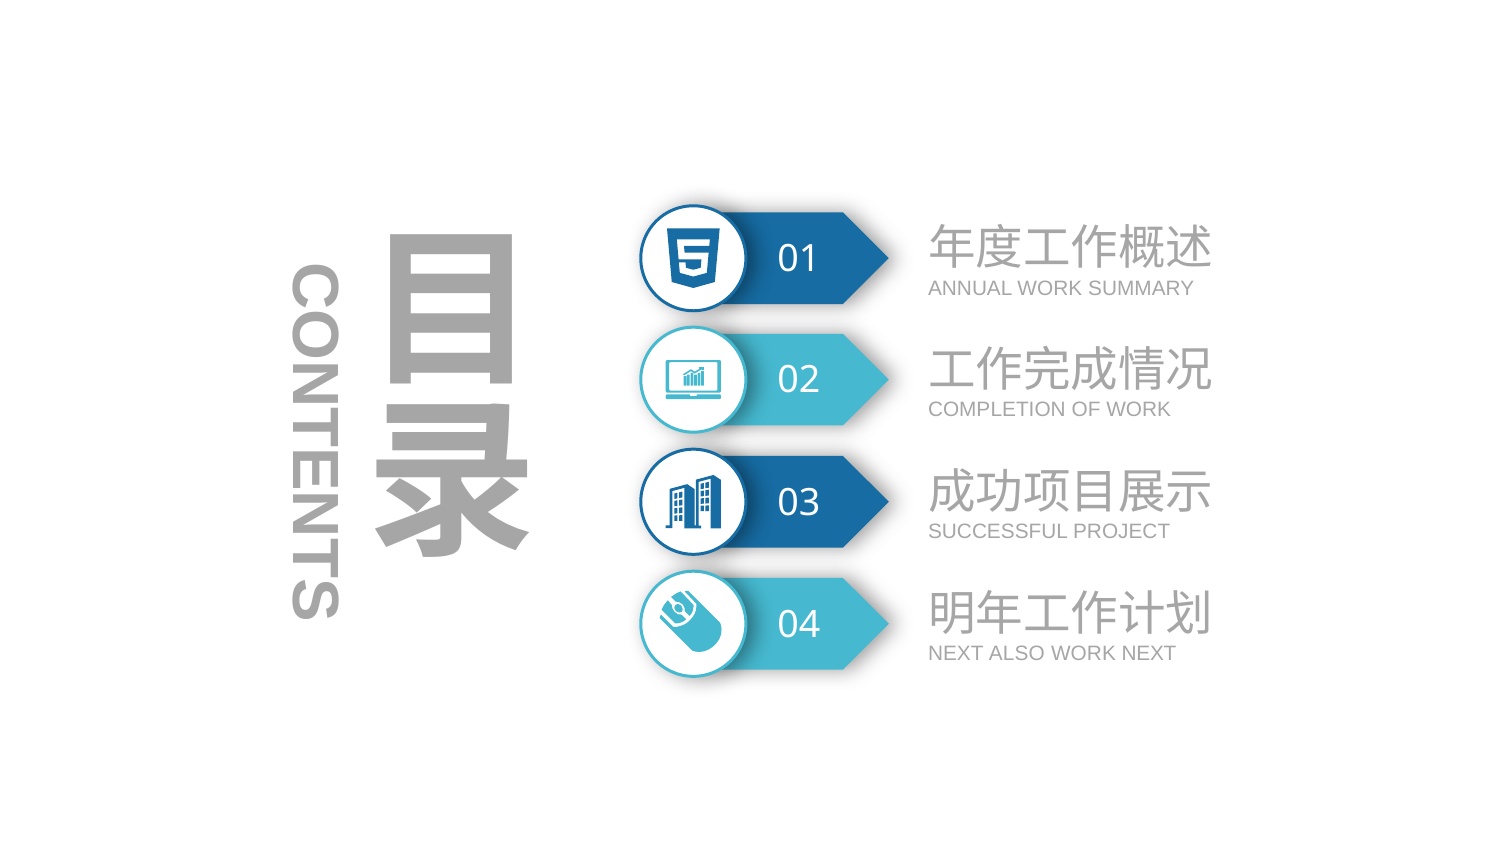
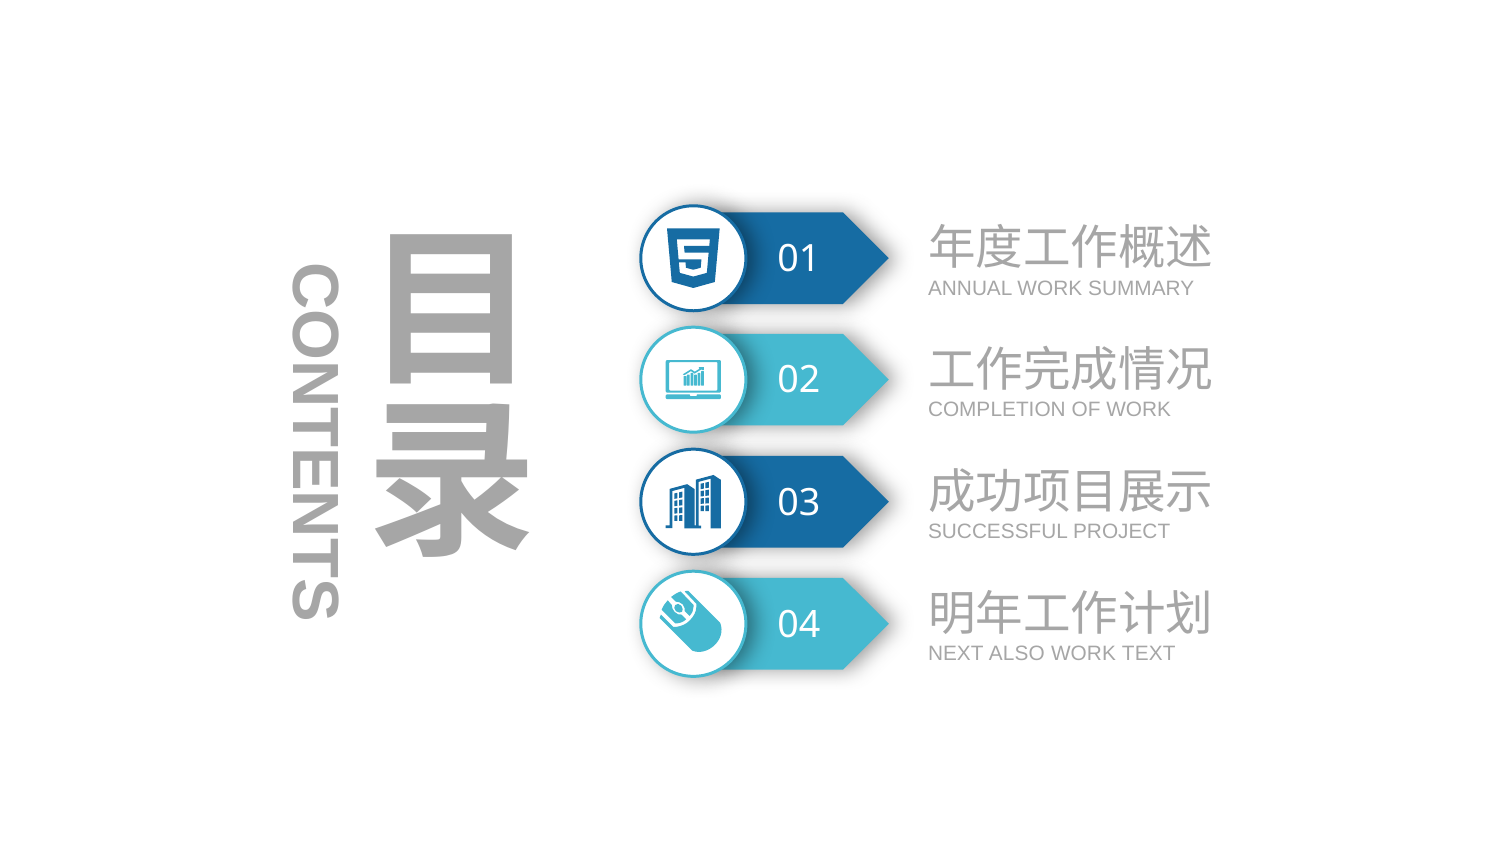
WORK NEXT: NEXT -> TEXT (1149, 654)
